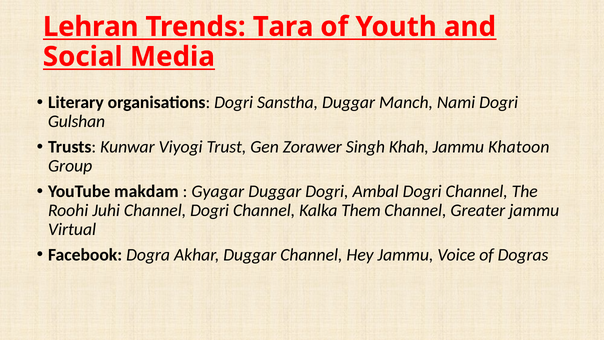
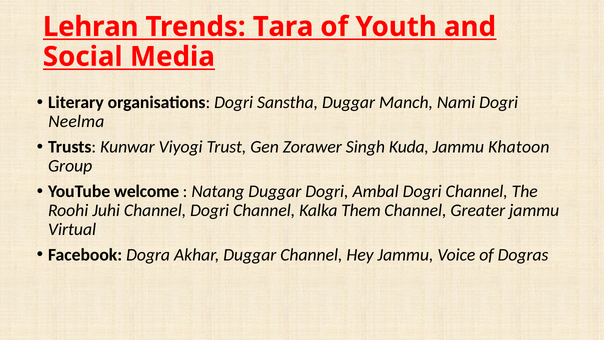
Gulshan: Gulshan -> Neelma (76, 122)
Khah: Khah -> Kuda (409, 147)
makdam: makdam -> welcome (147, 191)
Gyagar: Gyagar -> Natang (218, 191)
